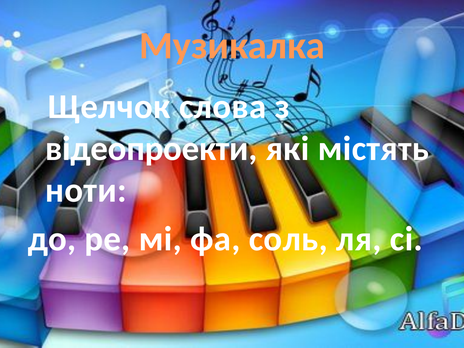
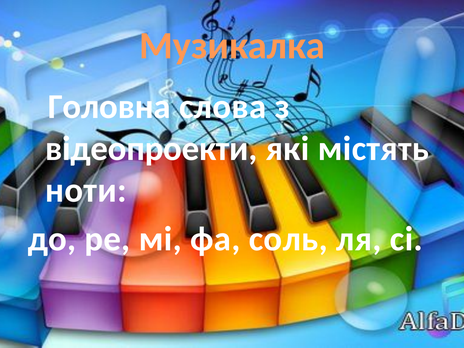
Щелчок: Щелчок -> Головна (109, 107)
